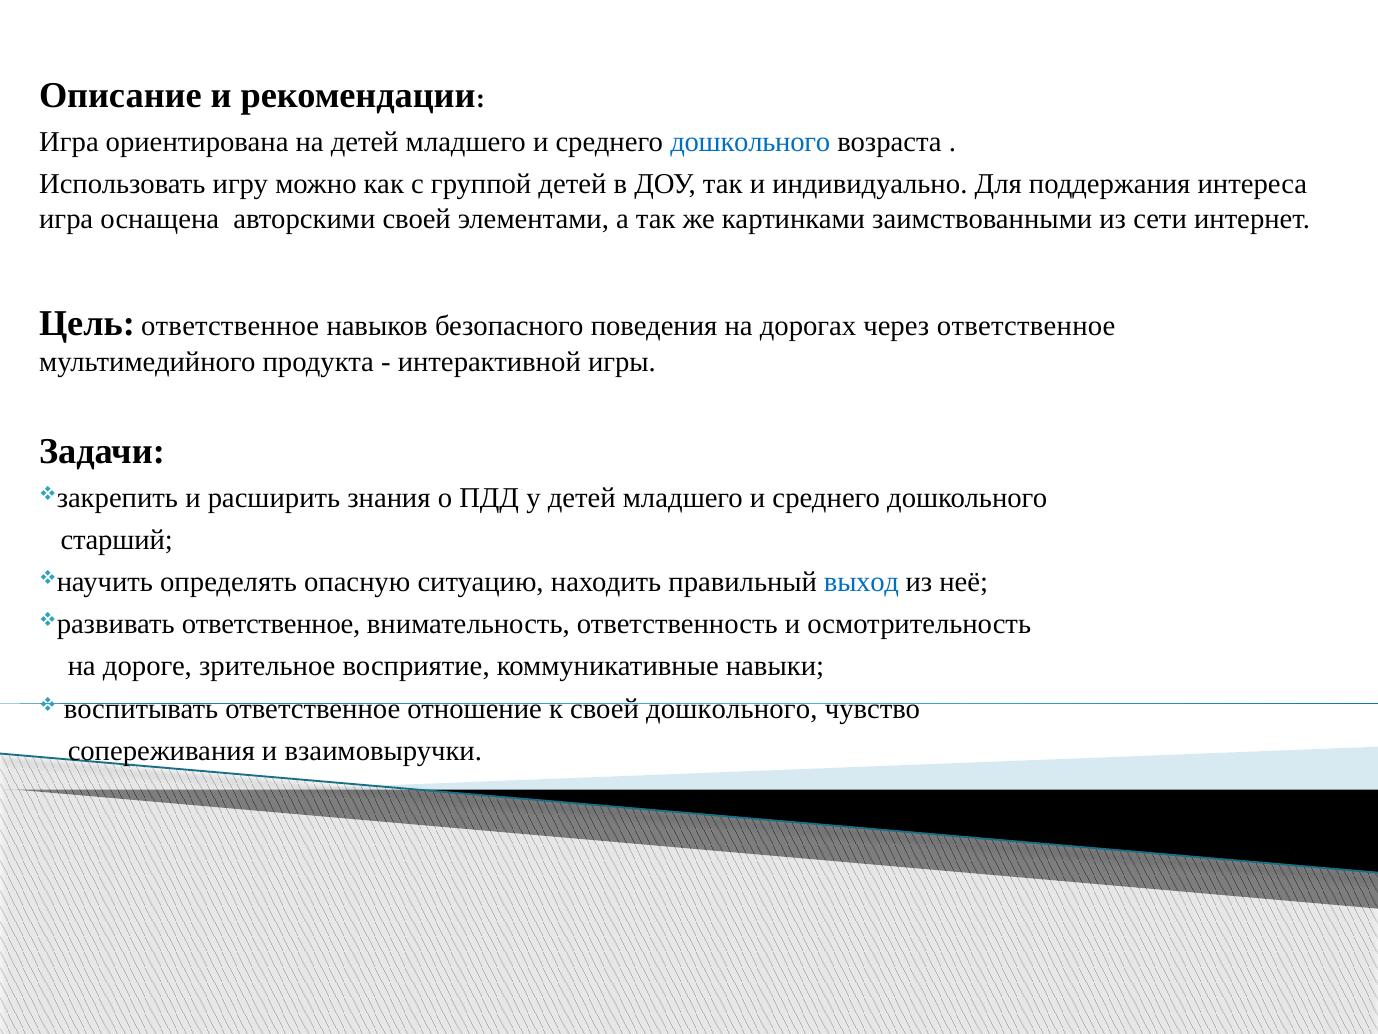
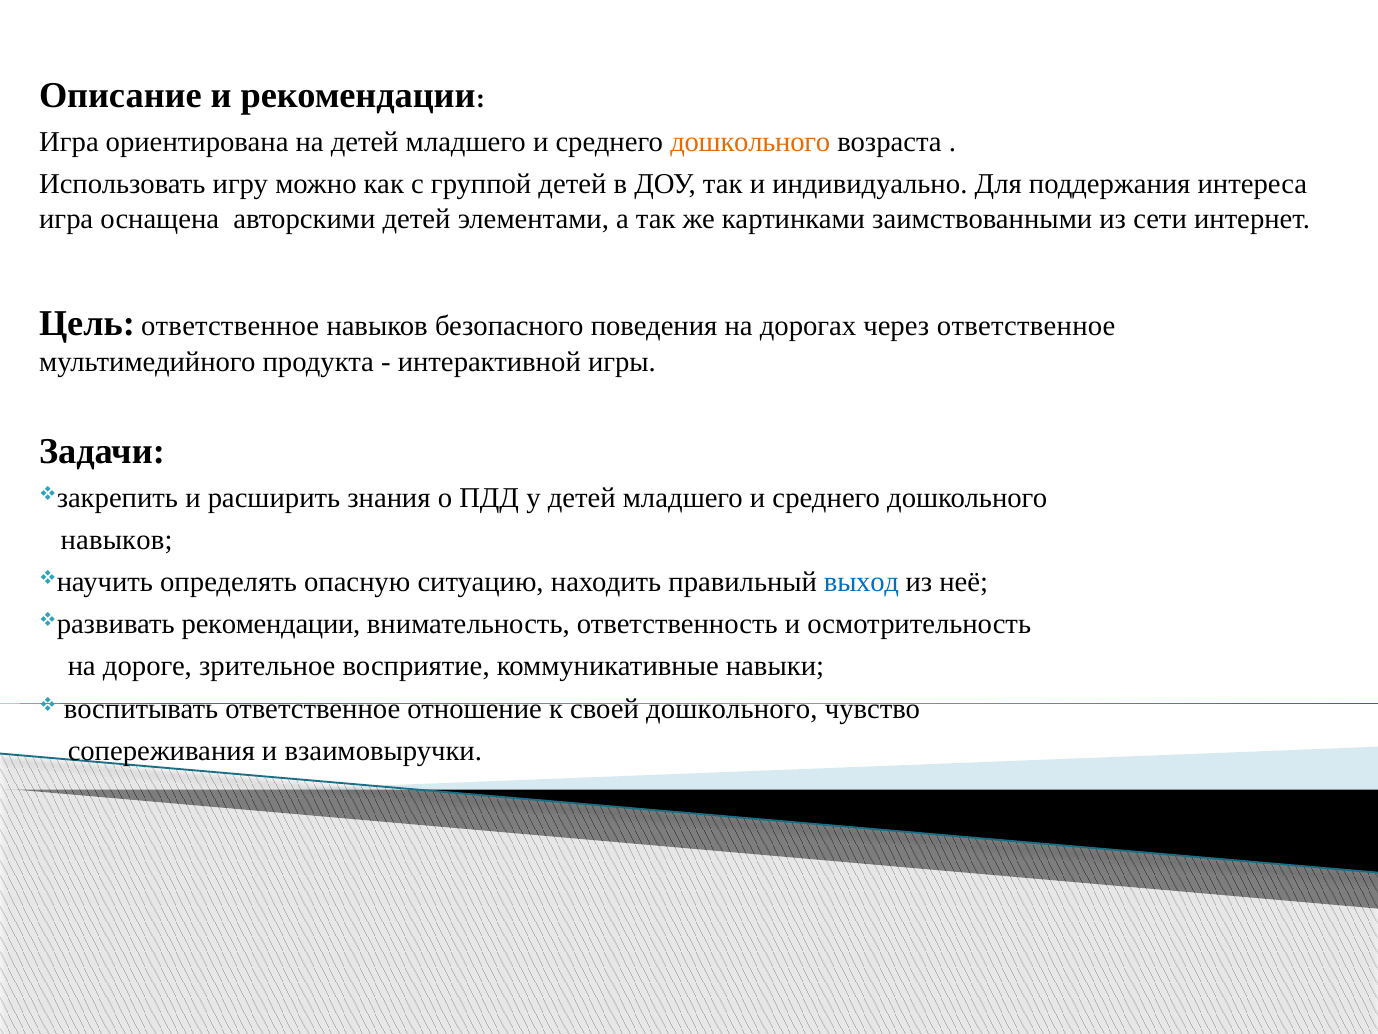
дошкольного colour: blue -> orange (750, 142)
авторскими своей: своей -> детей (417, 218)
старший: старший -> навыков (117, 540)
ответственное: ответственное -> рекомендации (271, 624)
